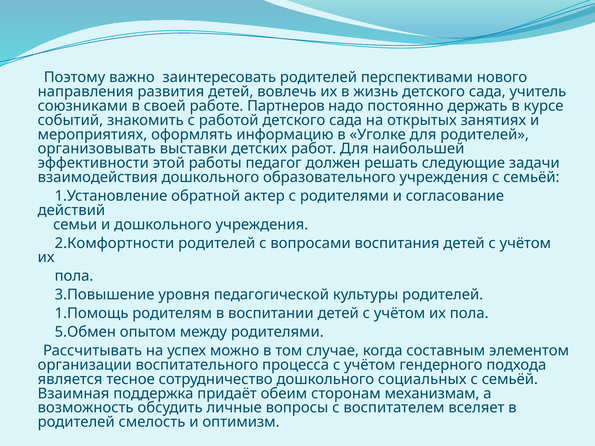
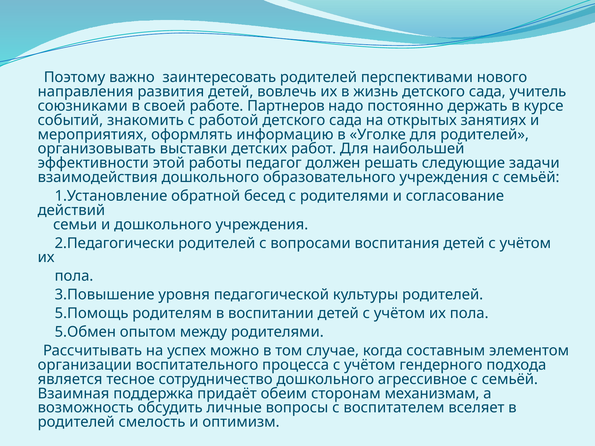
актер: актер -> бесед (265, 196)
2.Комфортности: 2.Комфортности -> 2.Педагогически (115, 243)
1.Помощь: 1.Помощь -> 5.Помощь (92, 314)
социальных: социальных -> агрессивное (422, 379)
